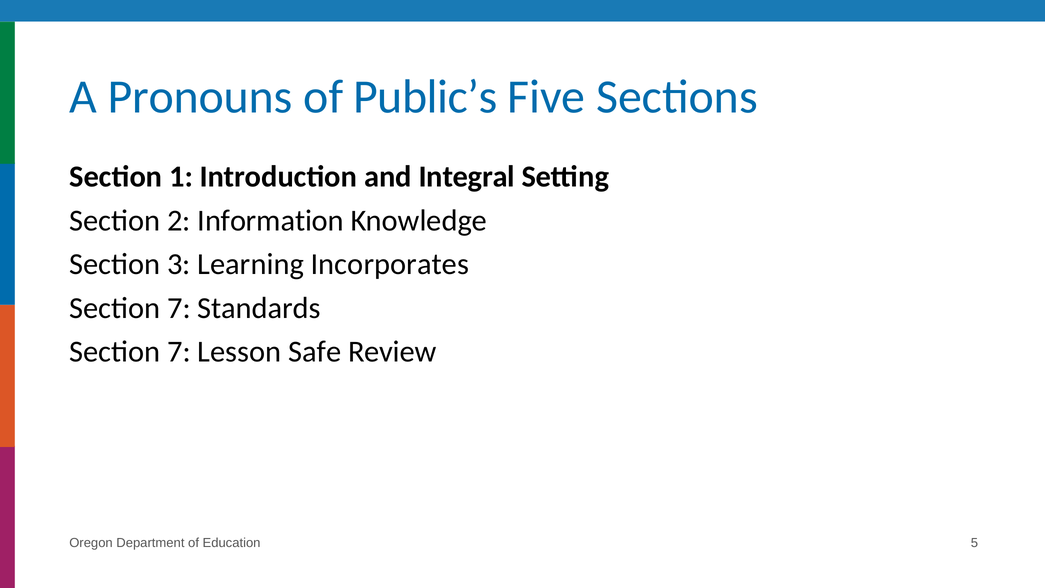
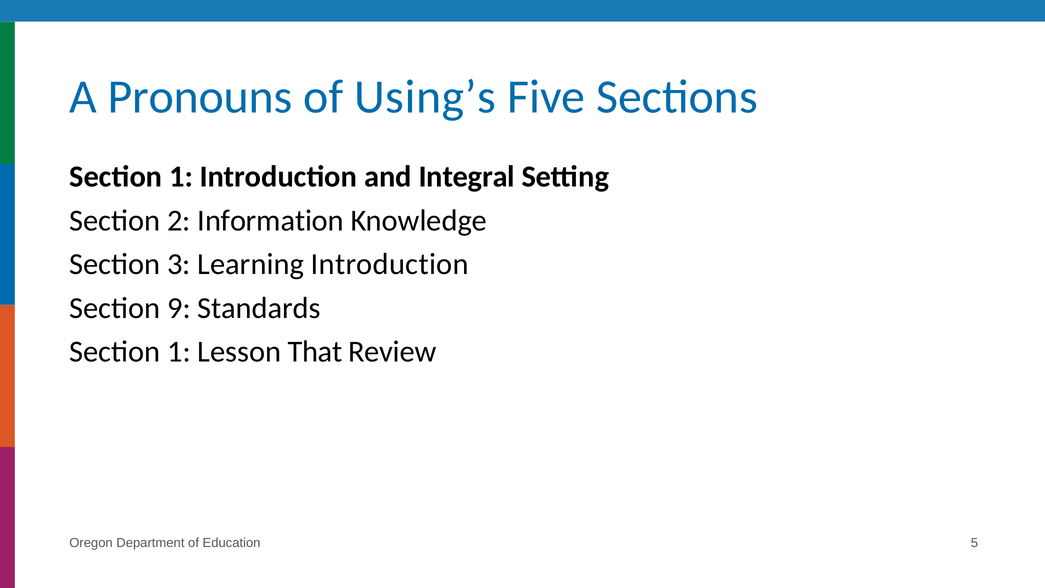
Public’s: Public’s -> Using’s (425, 97)
Learning Incorporates: Incorporates -> Introduction (390, 264)
7: 7 -> 9 (179, 308)
7: 7 -> 1 (179, 352)
Safe: Safe -> That (315, 352)
